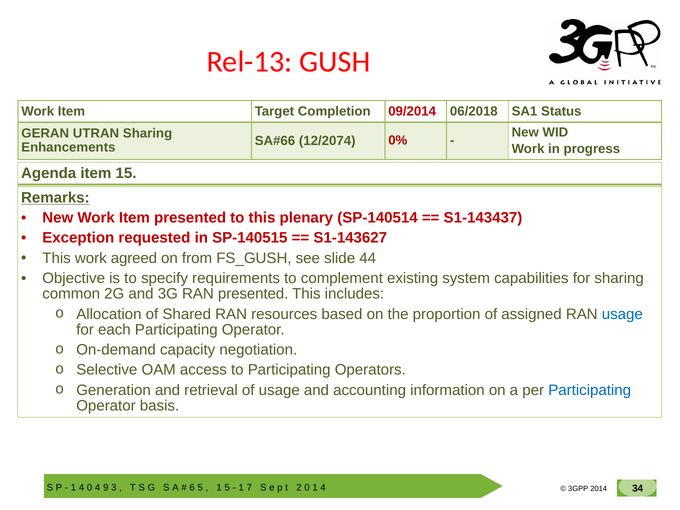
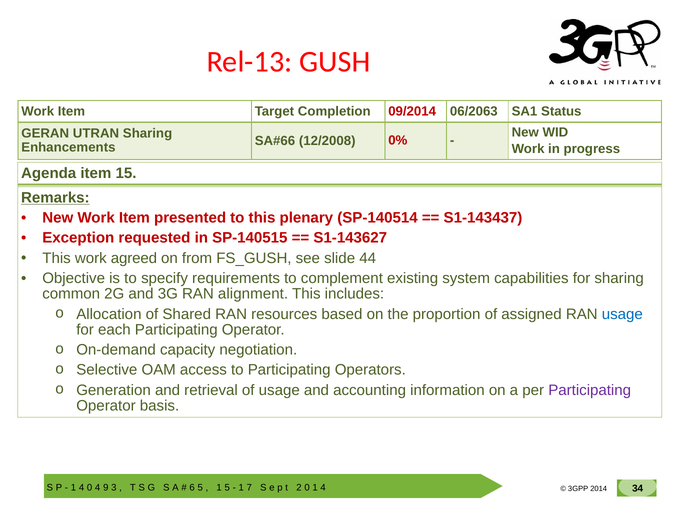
06/2018: 06/2018 -> 06/2063 (474, 112)
12/2074: 12/2074 -> 12/2008 (327, 141)
RAN presented: presented -> alignment (253, 294)
Participating colour: blue -> purple (590, 390)
